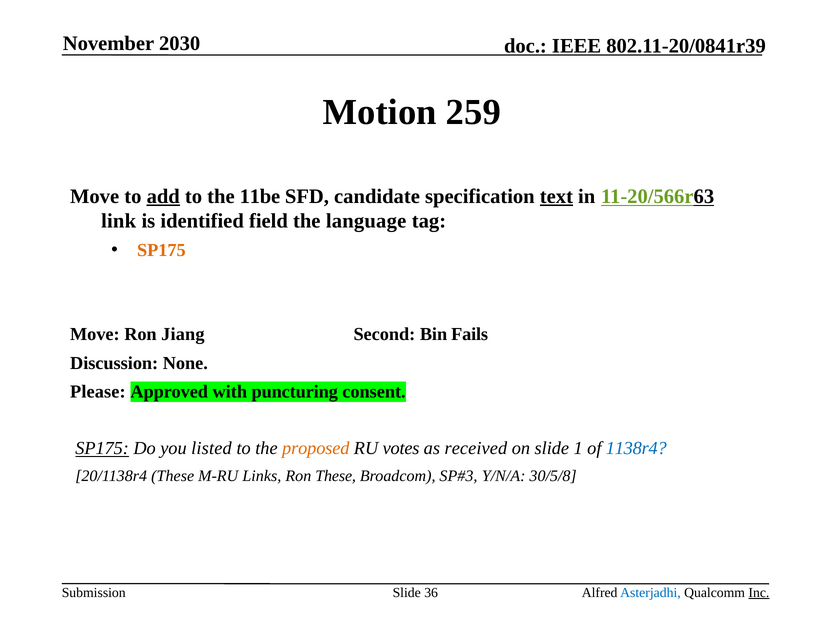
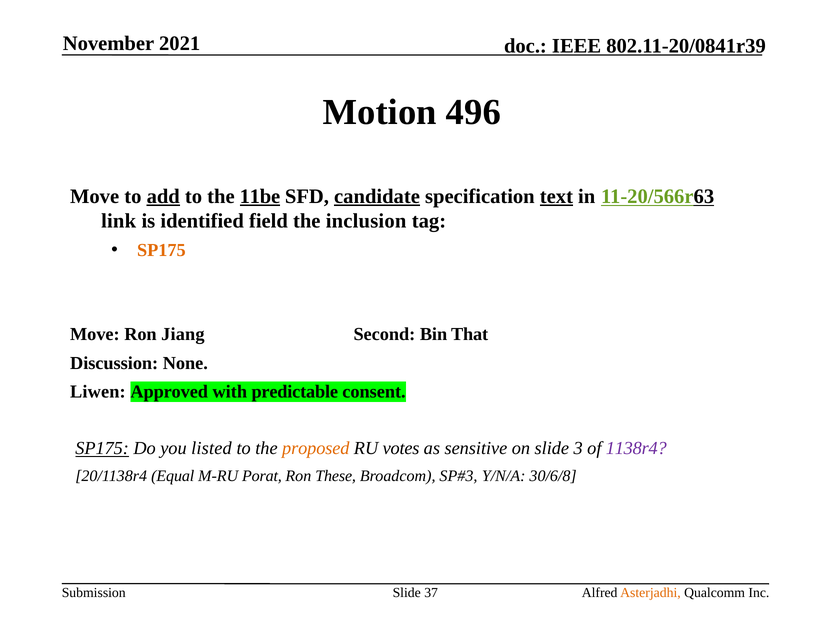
2030: 2030 -> 2021 (180, 44)
259: 259 -> 496 (473, 112)
11be underline: none -> present (260, 196)
candidate underline: none -> present (377, 196)
language: language -> inclusion (366, 221)
Fails: Fails -> That (470, 334)
Please: Please -> Liwen (98, 392)
puncturing: puncturing -> predictable (295, 392)
received: received -> sensitive (476, 448)
1: 1 -> 3 (578, 448)
1138r4 colour: blue -> purple (636, 448)
20/1138r4 These: These -> Equal (173, 476)
Links: Links -> Porat (262, 476)
30/5/8: 30/5/8 -> 30/6/8 (553, 476)
36: 36 -> 37 (431, 593)
Asterjadhi colour: blue -> orange (650, 593)
Inc underline: present -> none (759, 593)
